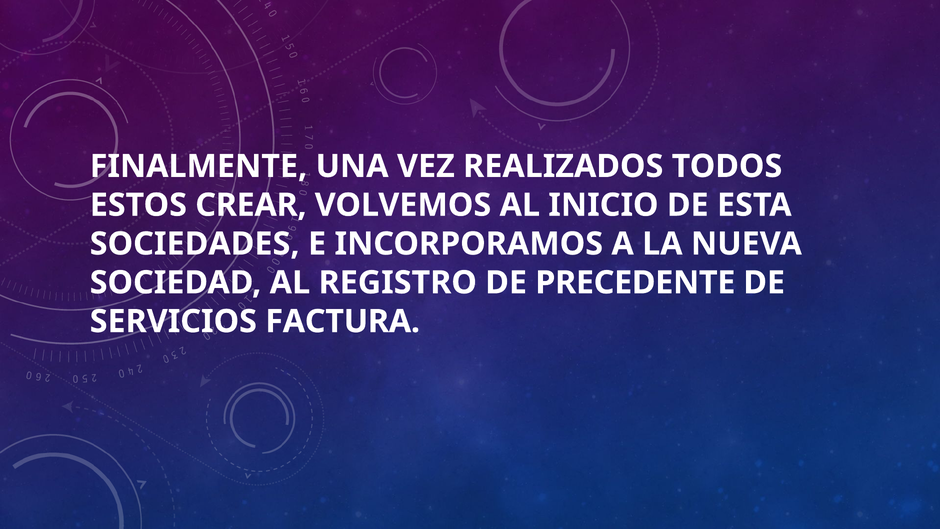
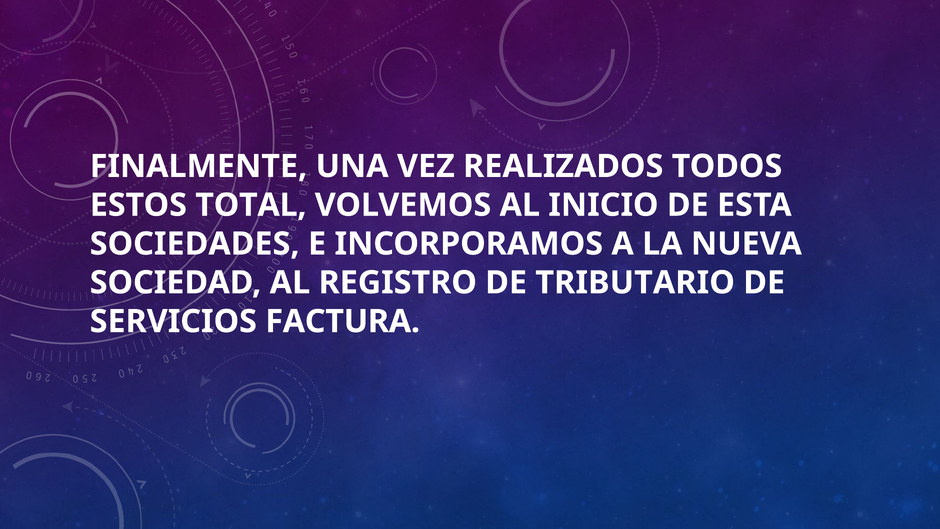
CREAR: CREAR -> TOTAL (251, 205)
PRECEDENTE: PRECEDENTE -> TRIBUTARIO (635, 283)
